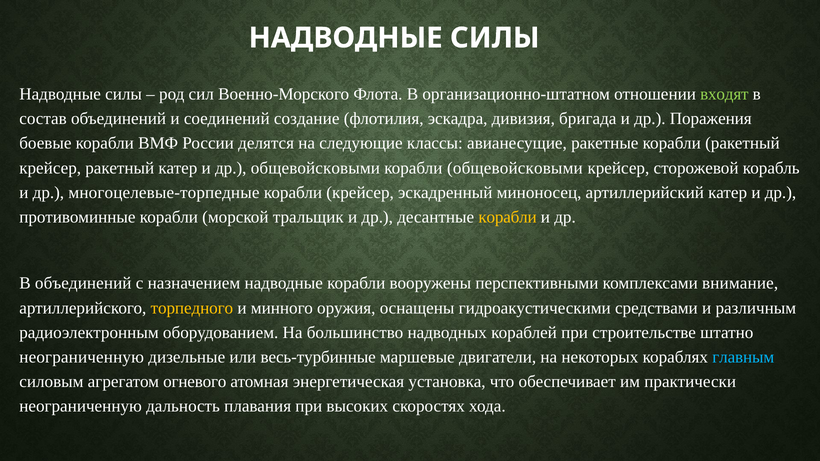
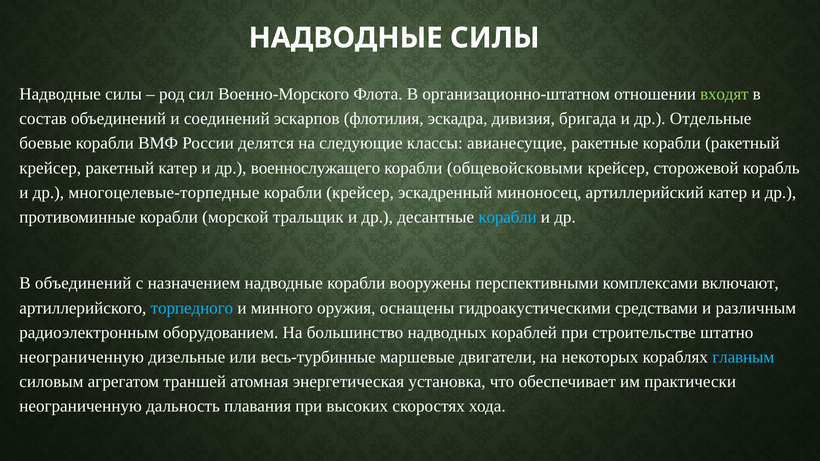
создание: создание -> эскарпов (307, 119)
Поражения: Поражения -> Отдельные (711, 119)
др общевойсковыми: общевойсковыми -> военнослужащего (316, 168)
корабли colour: yellow -> light blue (508, 217)
внимание: внимание -> включают (740, 283)
торпедного colour: yellow -> light blue (192, 308)
огневого: огневого -> траншей (195, 382)
